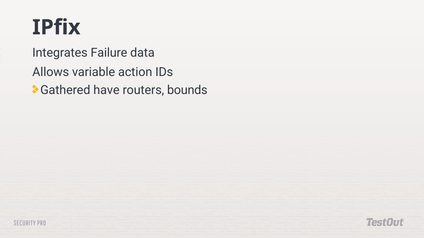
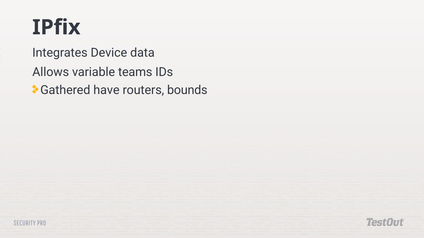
Failure: Failure -> Device (109, 53)
action: action -> teams (135, 72)
